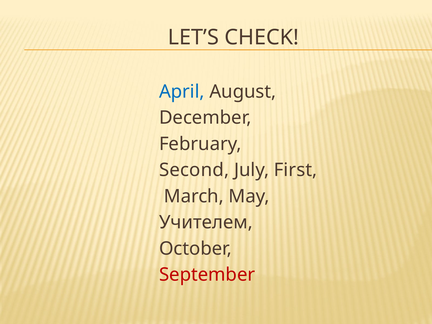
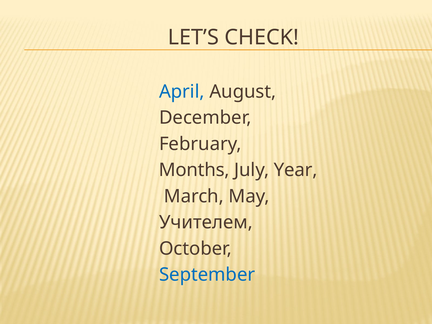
Second: Second -> Months (194, 170)
First: First -> Year (296, 170)
September colour: red -> blue (207, 275)
